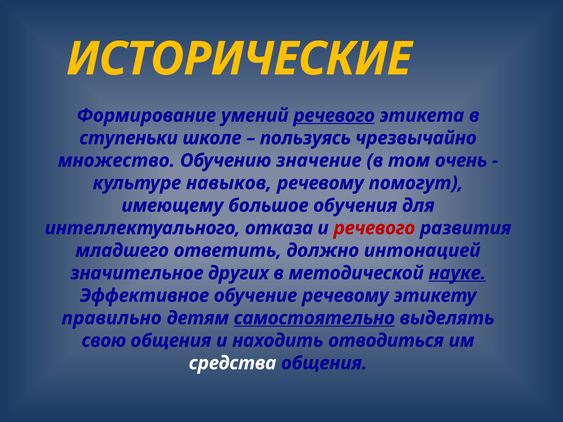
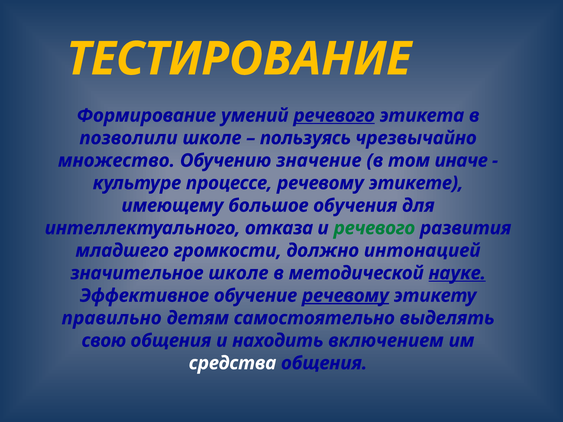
ИСТОРИЧЕСКИЕ: ИСТОРИЧЕСКИЕ -> ТЕСТИРОВАНИЕ (239, 59)
ступеньки: ступеньки -> позволили (128, 138)
очень: очень -> иначе (461, 161)
навыков: навыков -> процессе (229, 183)
помогут: помогут -> этикете (416, 183)
речевого colour: red -> green (374, 228)
ответить: ответить -> громкости (228, 251)
значительное других: других -> школе (238, 273)
речевому underline: none -> present (345, 296)
самостоятельно underline: present -> none (314, 318)
отводиться: отводиться -> включением (386, 341)
